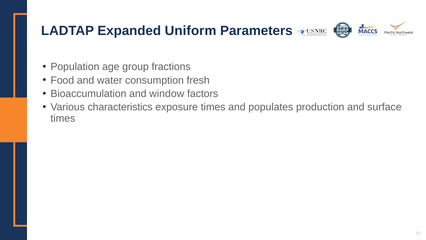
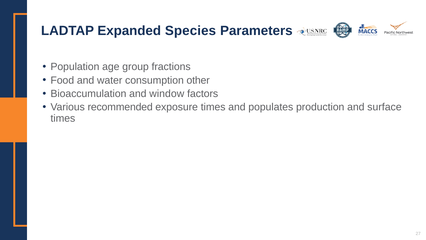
Uniform: Uniform -> Species (191, 31)
fresh: fresh -> other (198, 80)
characteristics: characteristics -> recommended (120, 107)
